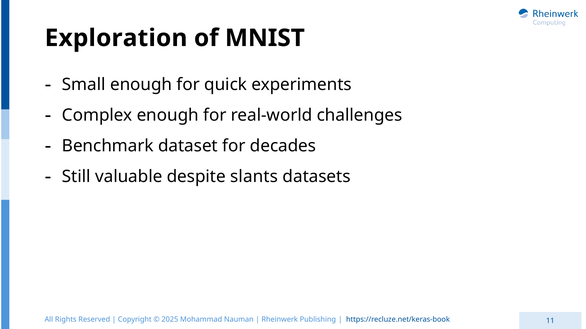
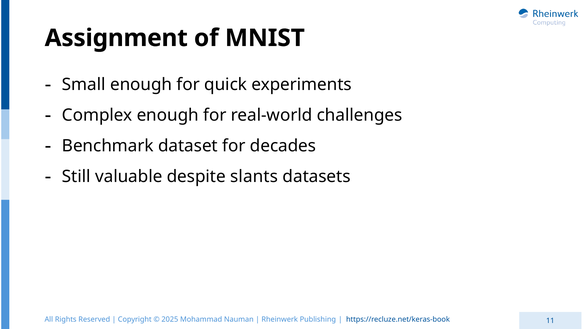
Exploration: Exploration -> Assignment (116, 38)
